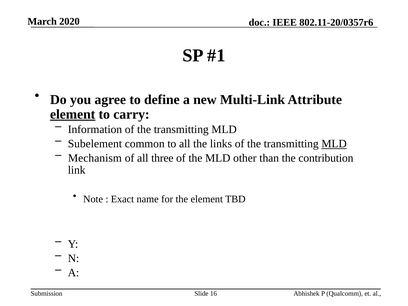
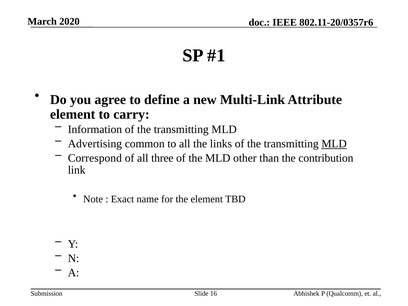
element underline: present -> none (73, 114)
Subelement: Subelement -> Advertising (95, 144)
Mechanism: Mechanism -> Correspond (95, 158)
